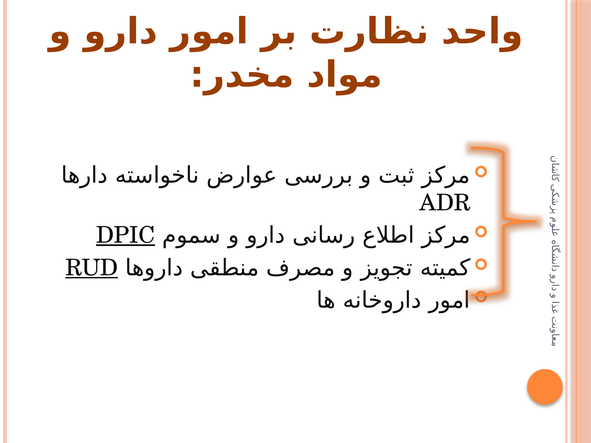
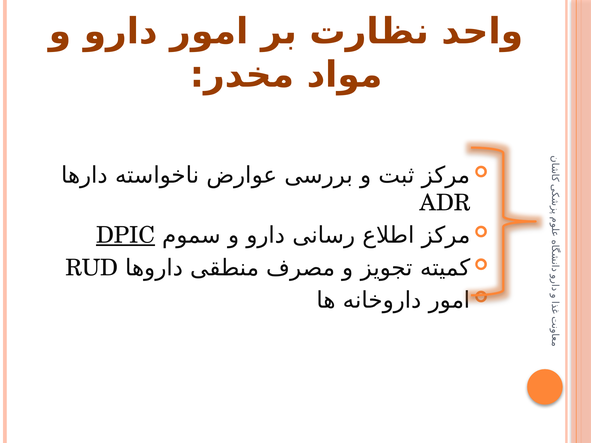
RUD underline: present -> none (92, 268)
